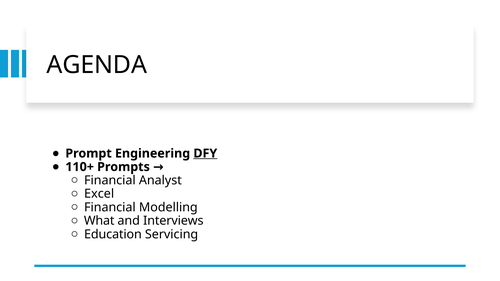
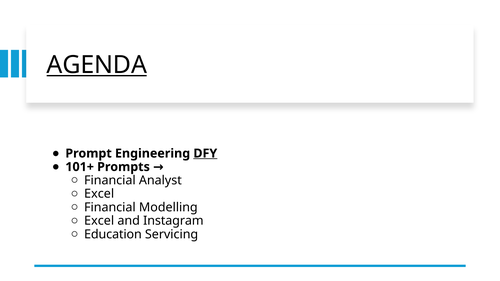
AGENDA underline: none -> present (97, 65)
110+: 110+ -> 101+ (80, 167)
What: What -> Excel (99, 221)
Interviews: Interviews -> Instagram (173, 221)
